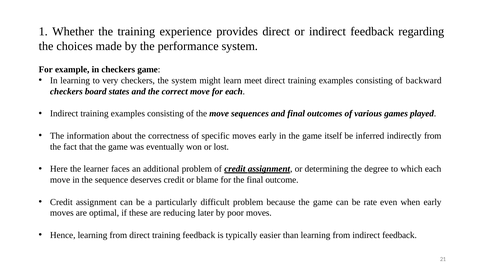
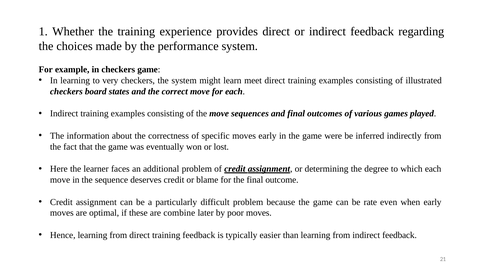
backward: backward -> illustrated (424, 80)
itself: itself -> were (333, 136)
reducing: reducing -> combine (179, 213)
